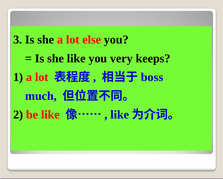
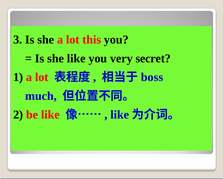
else: else -> this (92, 39)
keeps: keeps -> secret (153, 58)
